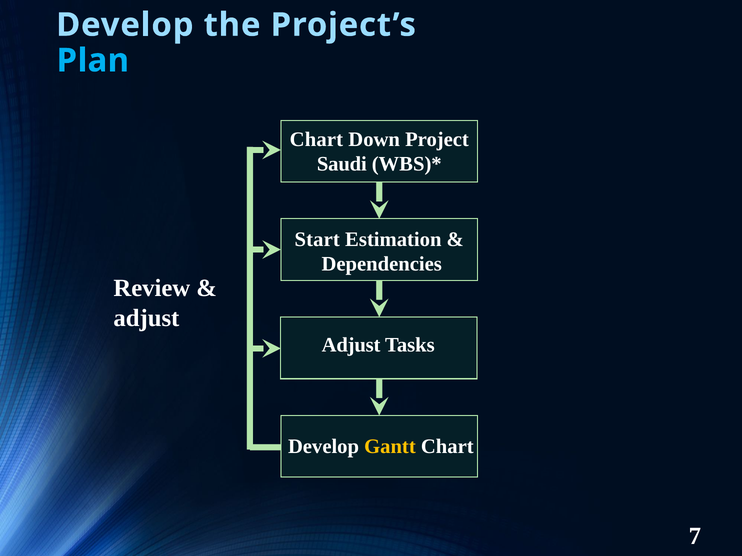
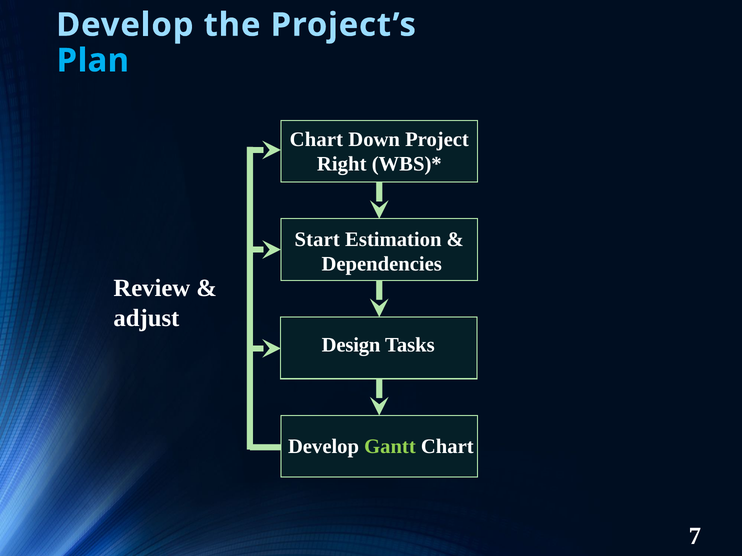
Saudi: Saudi -> Right (342, 164)
Adjust: Adjust -> Design (351, 345)
Gantt colour: yellow -> light green (390, 447)
